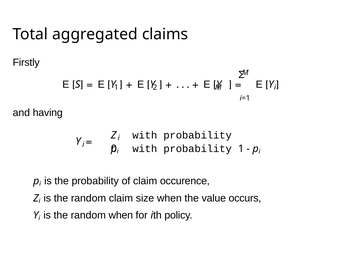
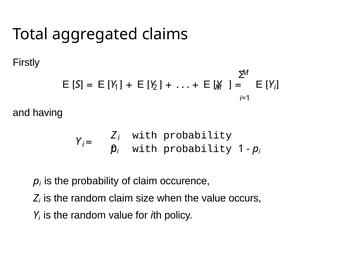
random when: when -> value (121, 215)
